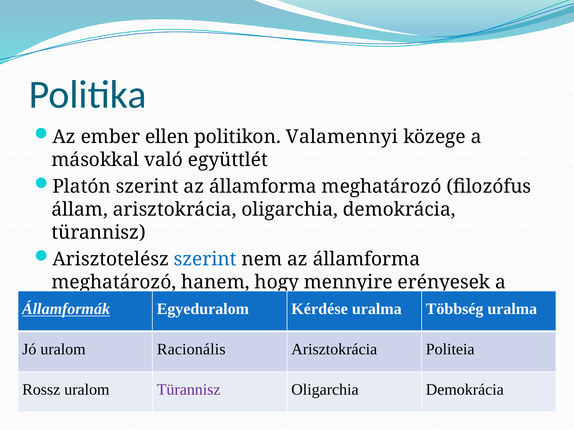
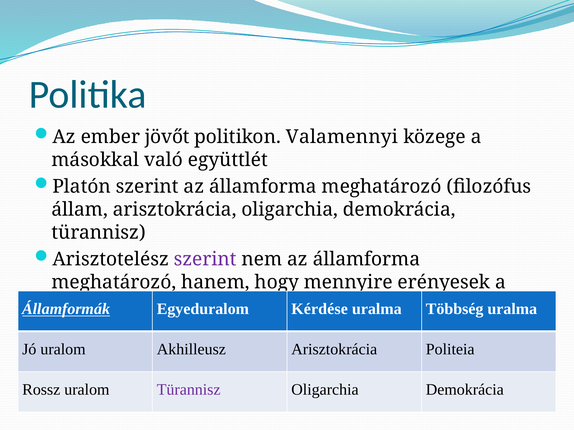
ellen: ellen -> jövőt (167, 137)
szerint colour: blue -> purple (205, 260)
Racionális: Racionális -> Akhilleusz (191, 350)
